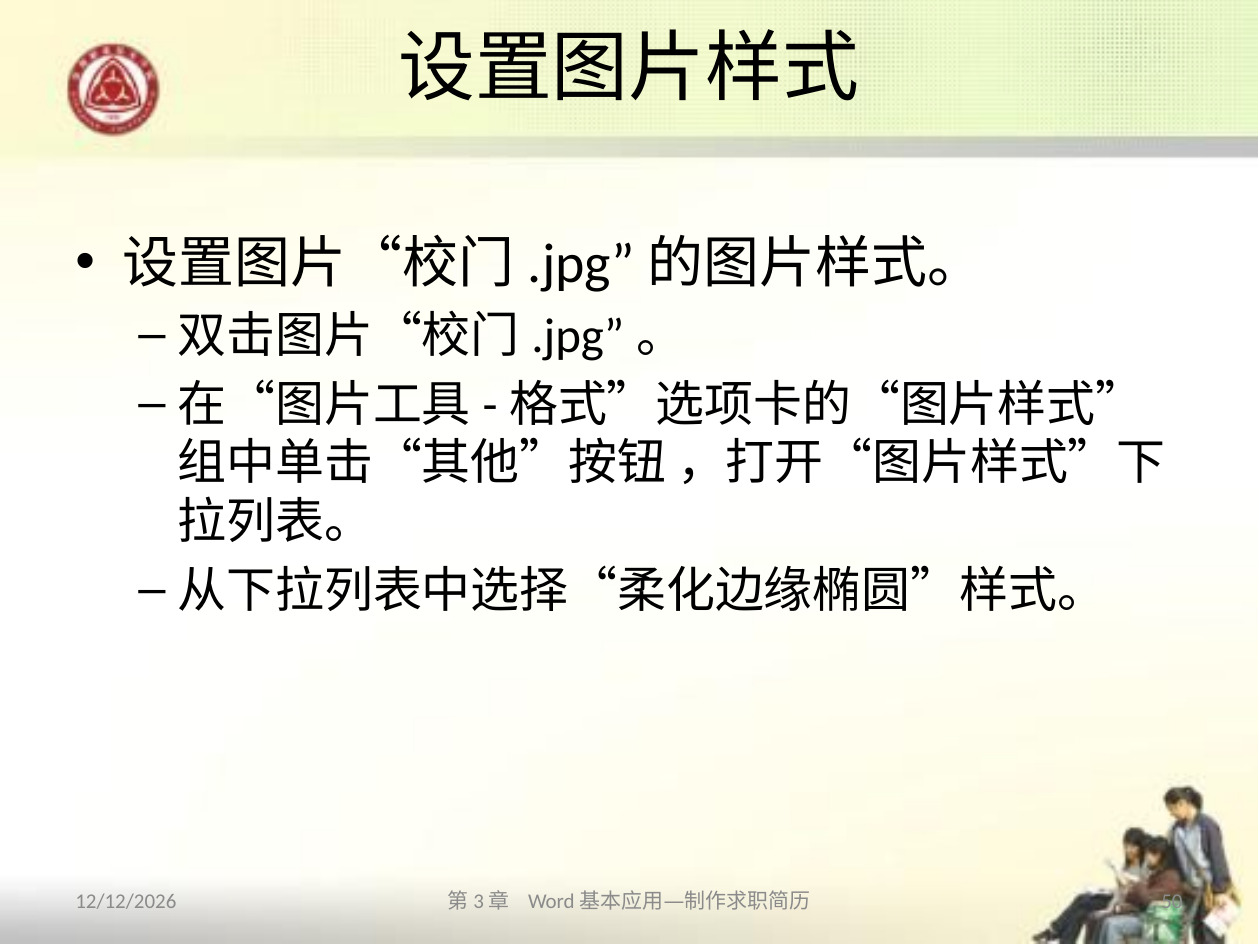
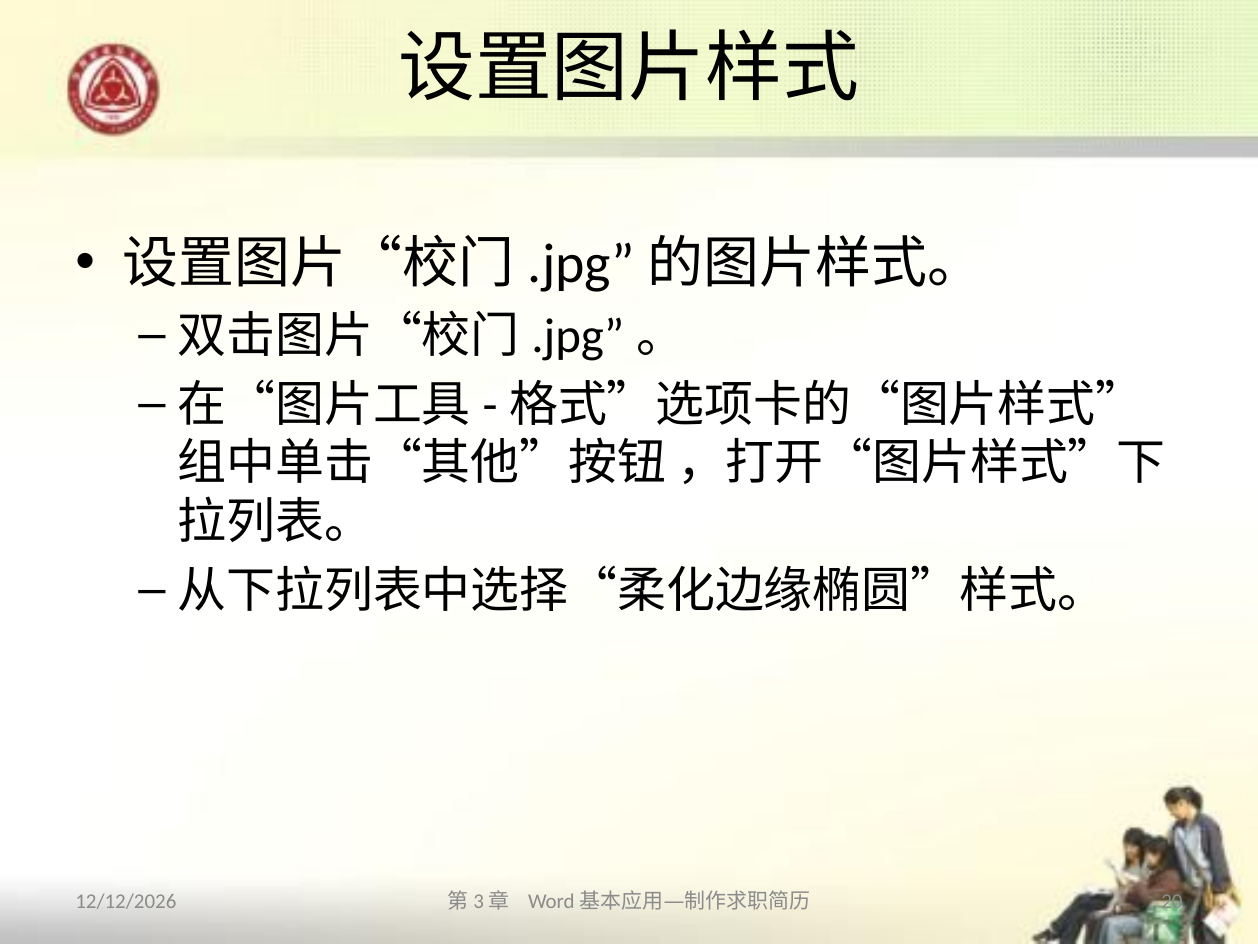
50: 50 -> 20 (1172, 901)
